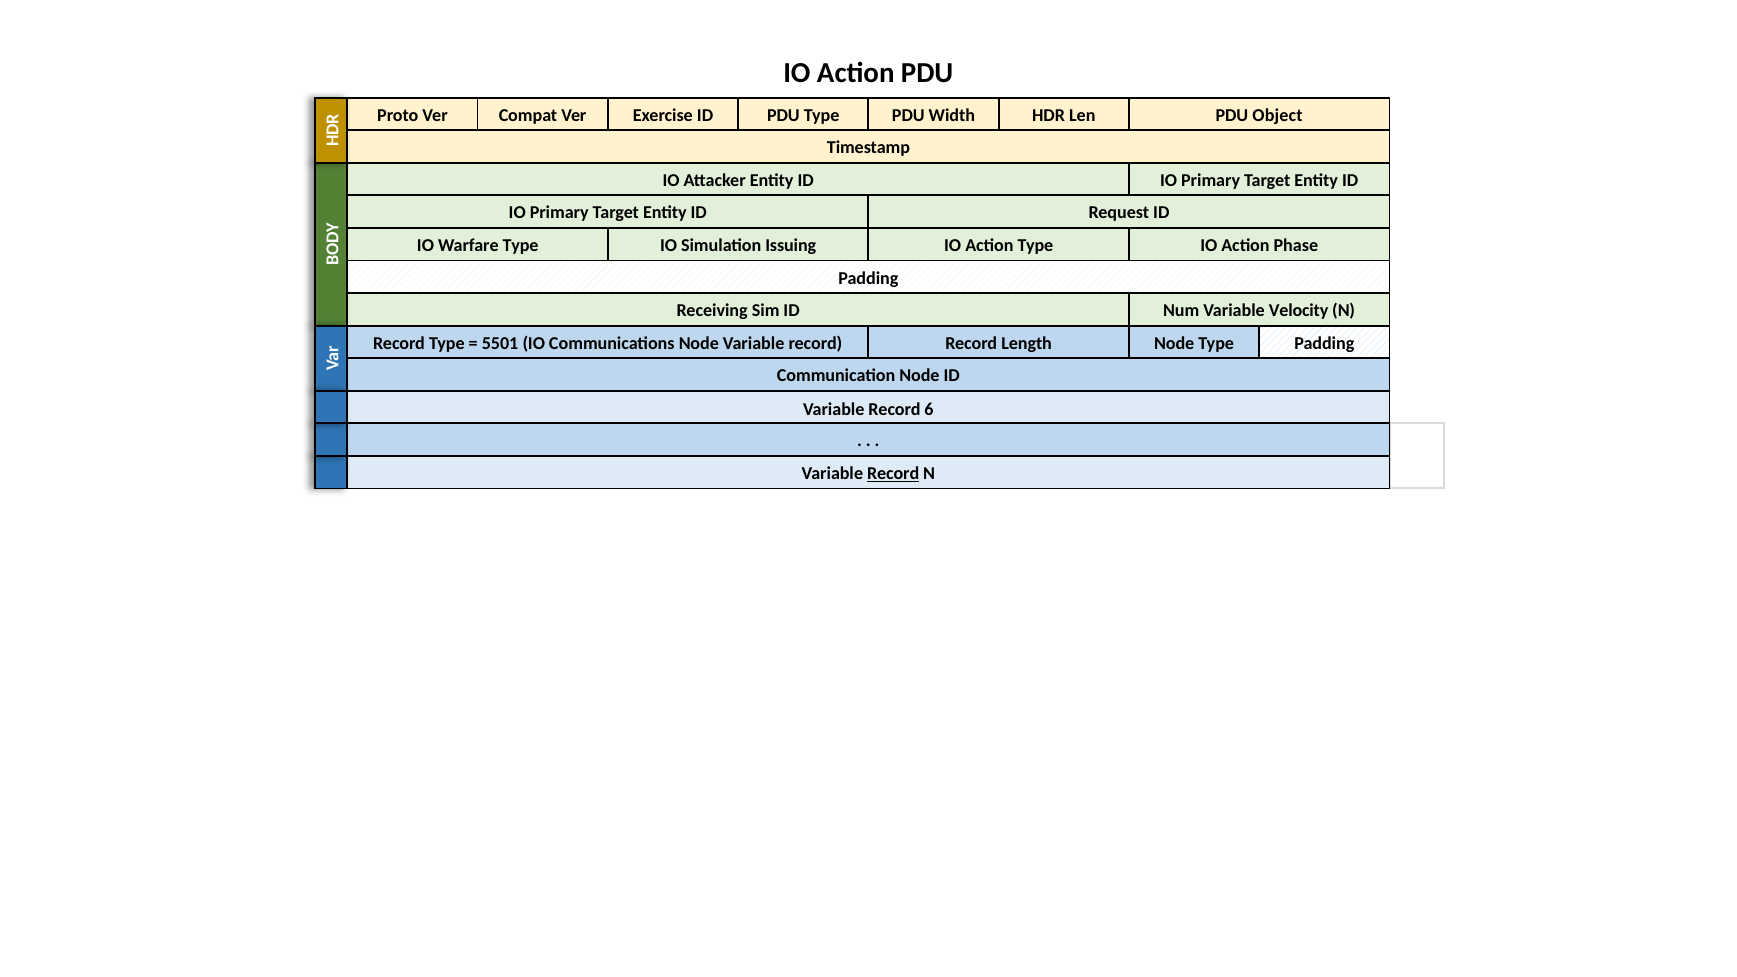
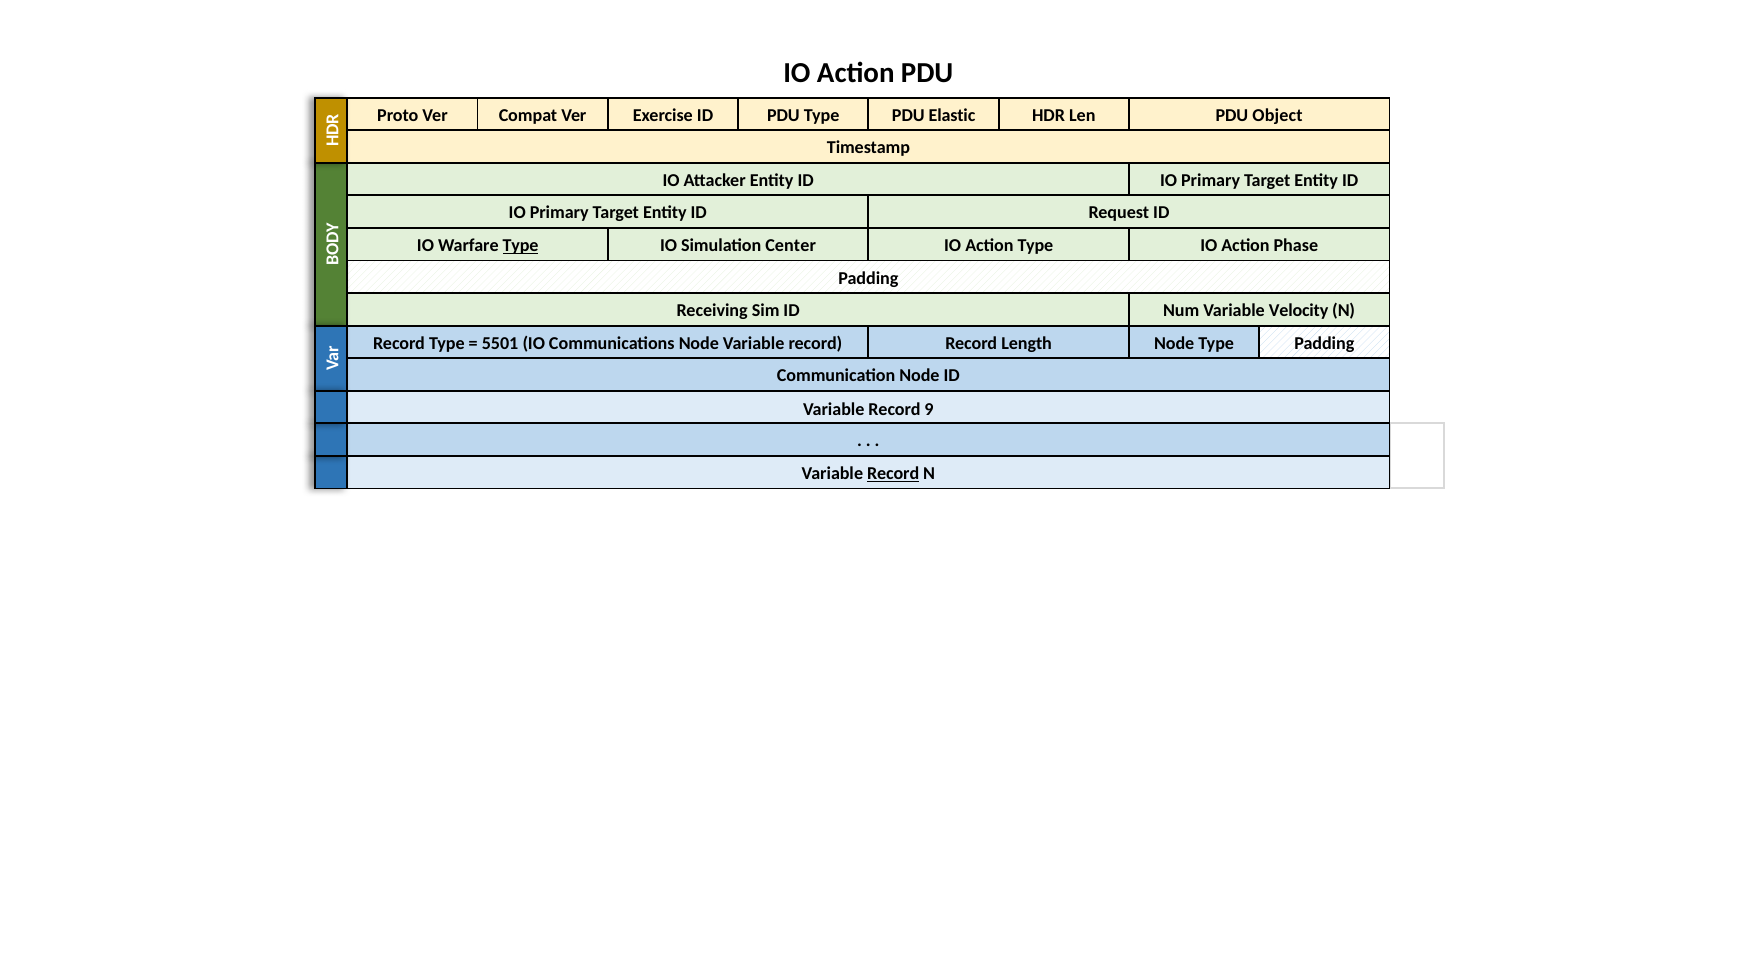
Width: Width -> Elastic (952, 115)
Type underline: none -> present (521, 245)
Issuing: Issuing -> Center (791, 245)
6: 6 -> 9 (929, 409)
